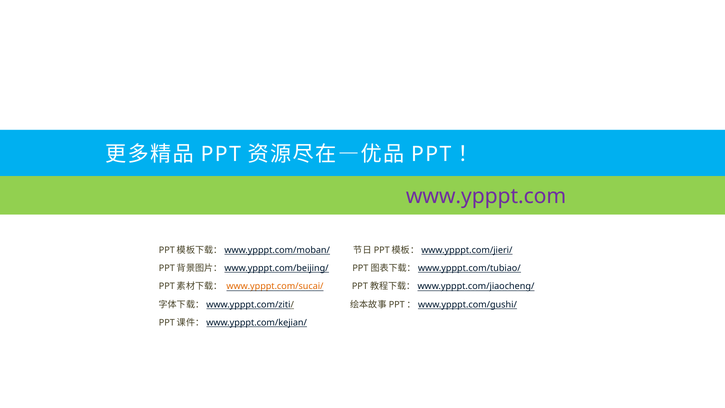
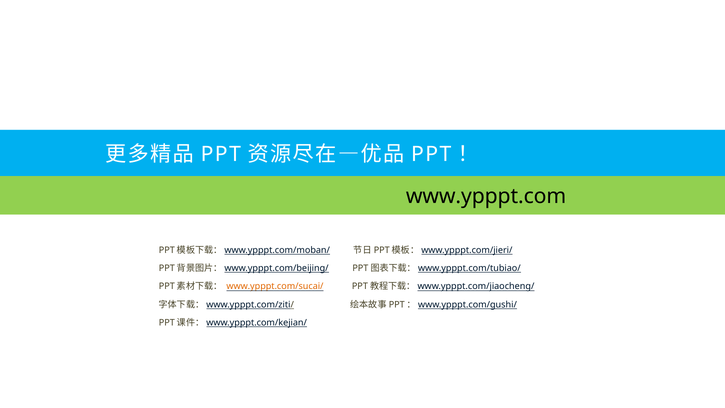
www.ypppt.com colour: purple -> black (486, 196)
